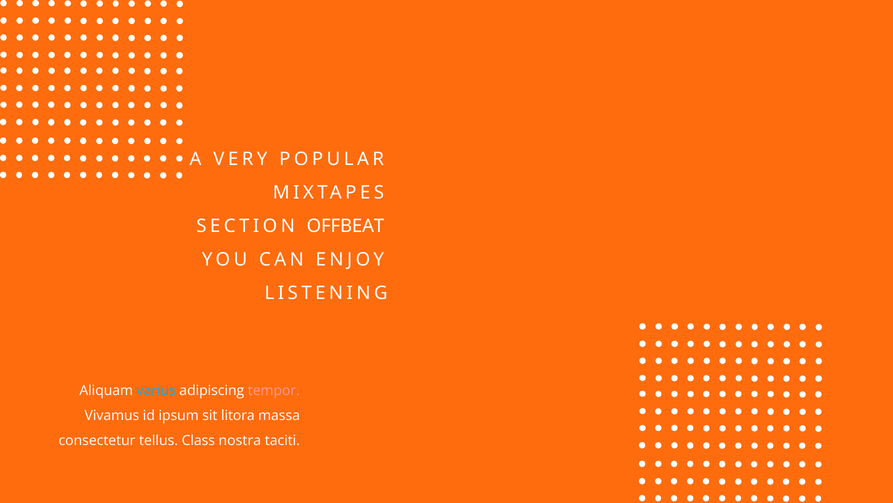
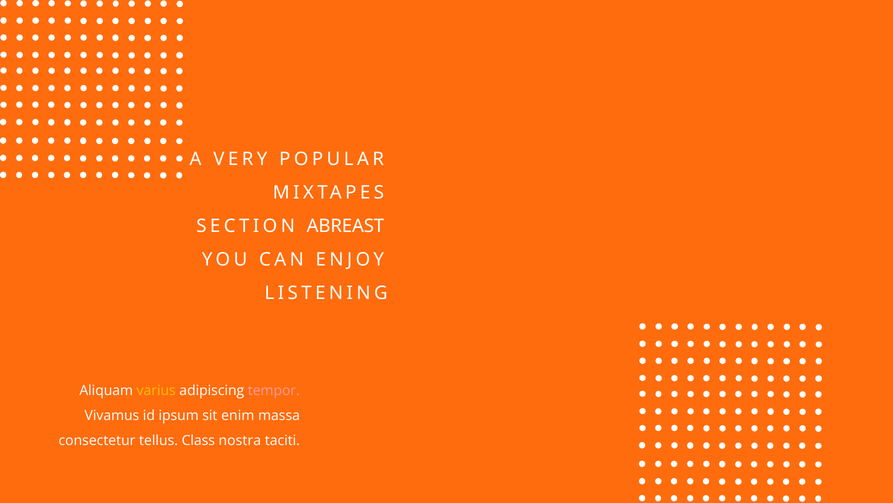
OFFBEAT: OFFBEAT -> ABREAST (345, 226)
varius colour: light blue -> yellow (156, 390)
litora: litora -> enim (238, 415)
